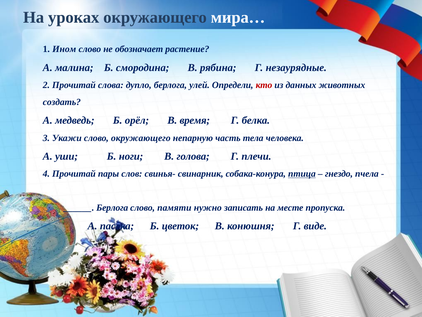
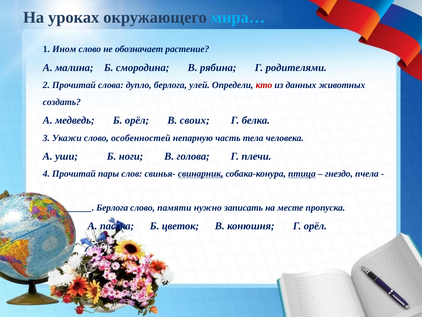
мира… colour: white -> light blue (238, 17)
незаурядные: незаурядные -> родителями (296, 68)
время: время -> своих (195, 120)
слово окружающего: окружающего -> особенностей (141, 138)
свинарник underline: none -> present (201, 174)
Г виде: виде -> орёл (315, 226)
